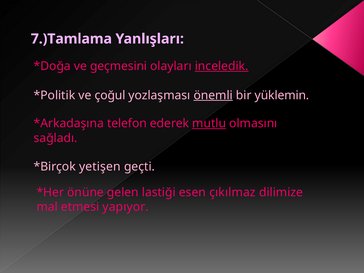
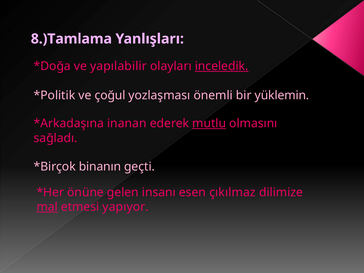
7.)Tamlama: 7.)Tamlama -> 8.)Tamlama (71, 39)
geçmesini: geçmesini -> yapılabilir (118, 66)
önemli underline: present -> none (213, 95)
telefon: telefon -> inanan (127, 123)
yetişen: yetişen -> binanın (100, 167)
lastiği: lastiği -> insanı (159, 192)
mal underline: none -> present (47, 207)
